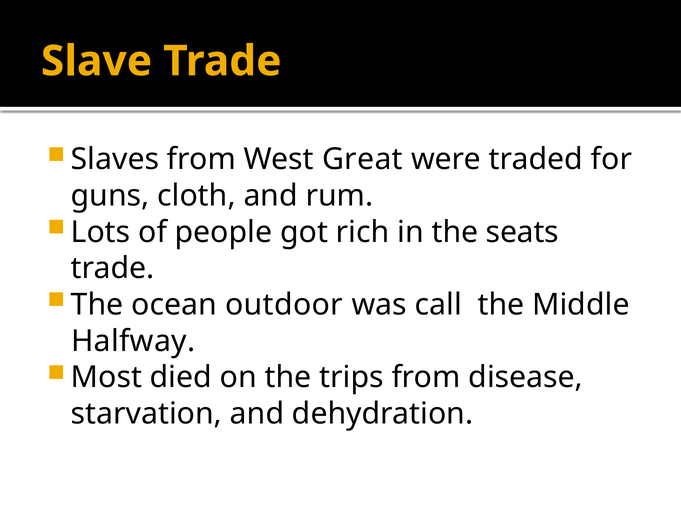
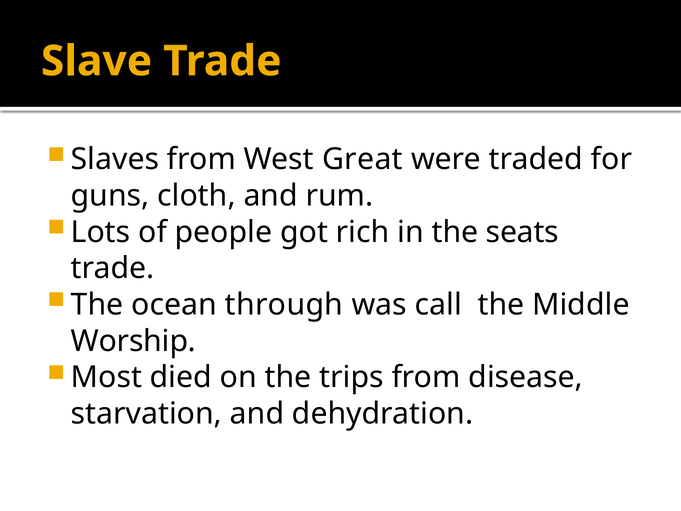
outdoor: outdoor -> through (284, 305)
Halfway: Halfway -> Worship (133, 341)
